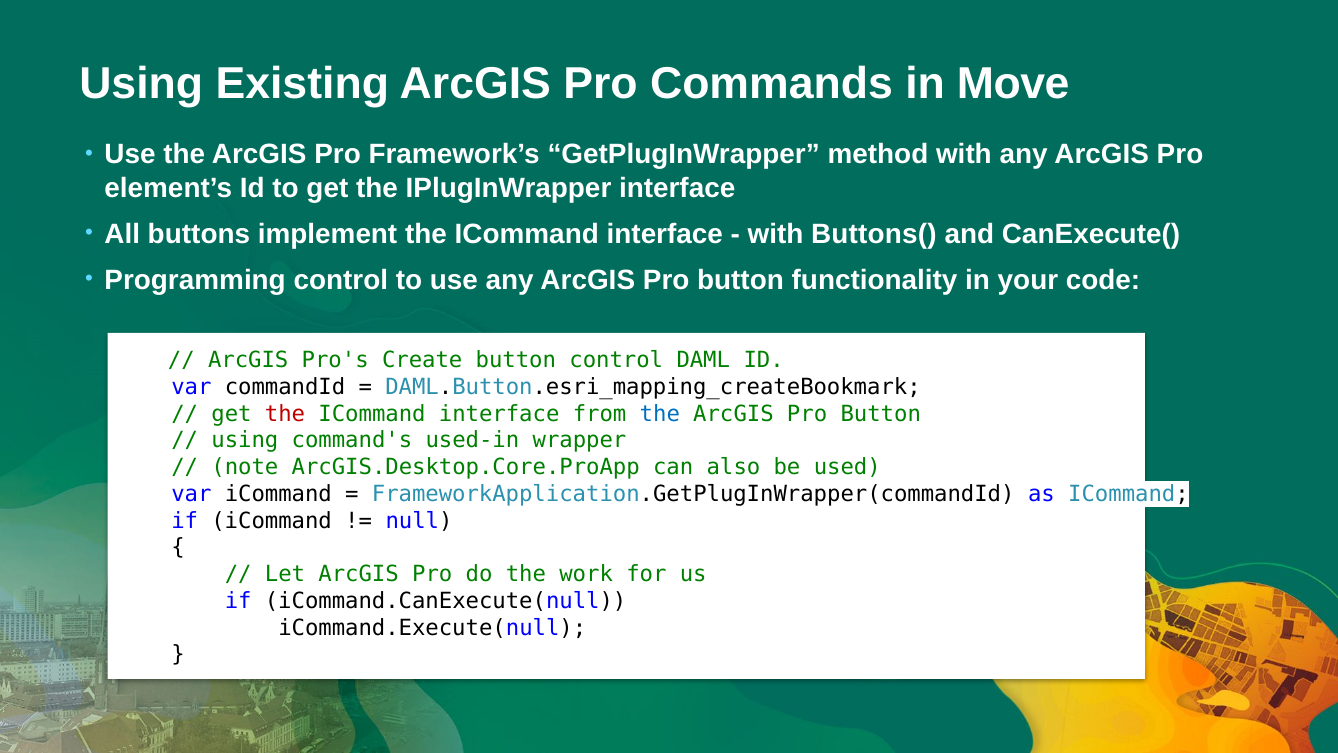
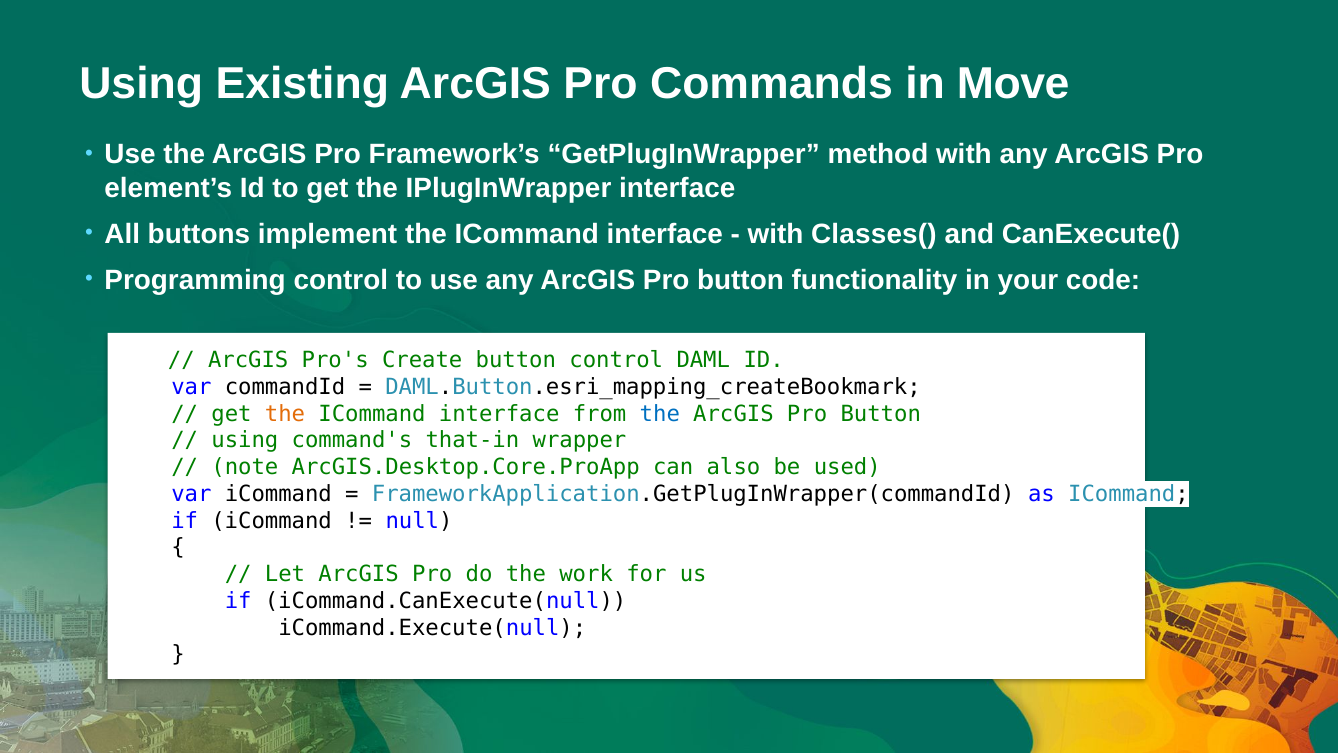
Buttons(: Buttons( -> Classes( (874, 234)
the colour: red -> orange (285, 414)
used-in: used-in -> that-in (472, 440)
